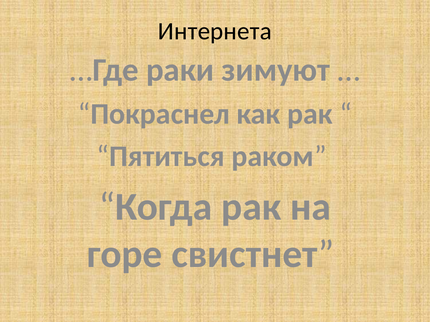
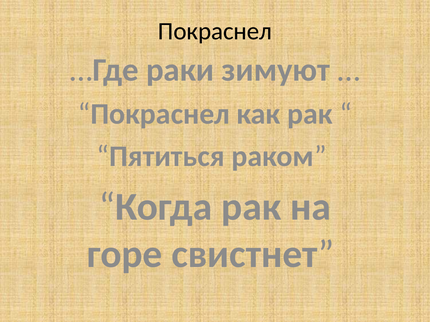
Интернета: Интернета -> Покраснел (215, 31)
